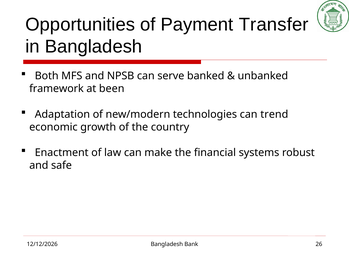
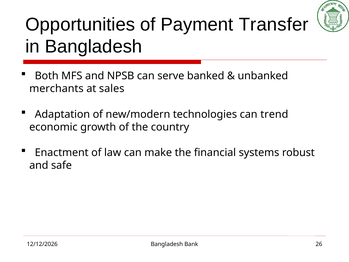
framework: framework -> merchants (56, 89)
been: been -> sales (112, 89)
